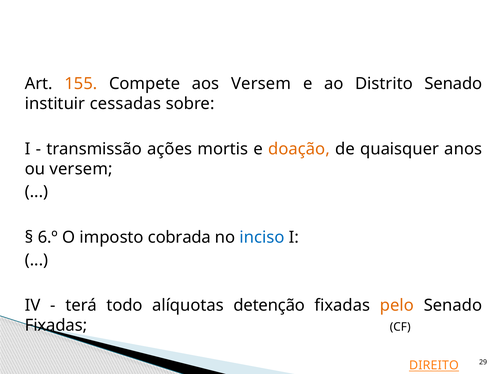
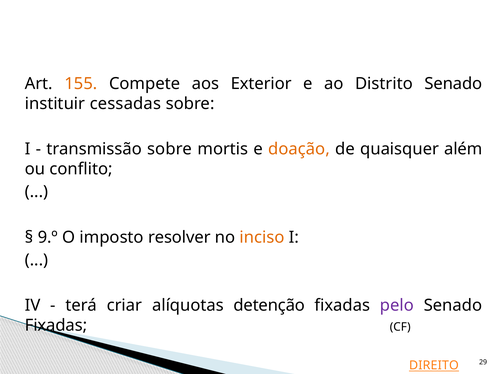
aos Versem: Versem -> Exterior (261, 84)
transmissão ações: ações -> sobre (170, 149)
anos: anos -> além (463, 149)
ou versem: versem -> conflito (81, 169)
6.º: 6.º -> 9.º (48, 237)
cobrada: cobrada -> resolver (179, 237)
inciso colour: blue -> orange (262, 237)
todo: todo -> criar (124, 306)
pelo colour: orange -> purple (397, 306)
